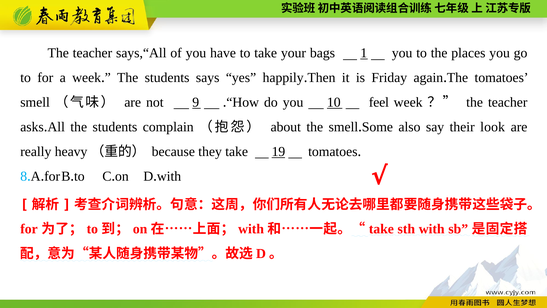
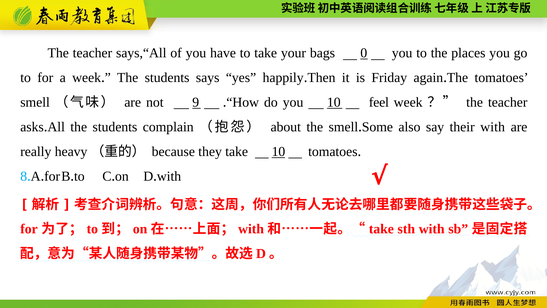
1: 1 -> 0 (364, 53)
their look: look -> with (493, 127)
take 19: 19 -> 10 (278, 151)
